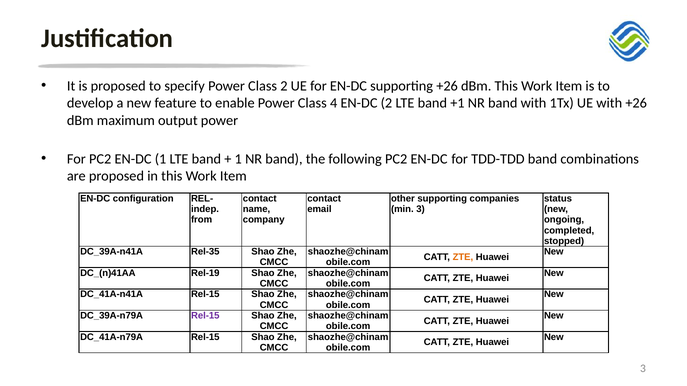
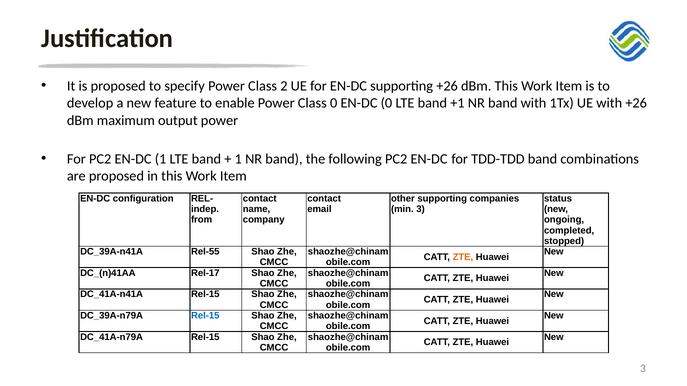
Class 4: 4 -> 0 (334, 103)
EN-DC 2: 2 -> 0 (386, 103)
Rel-35: Rel-35 -> Rel-55 (205, 252)
Rel-19: Rel-19 -> Rel-17 (205, 273)
Rel-15 colour: purple -> blue (205, 316)
